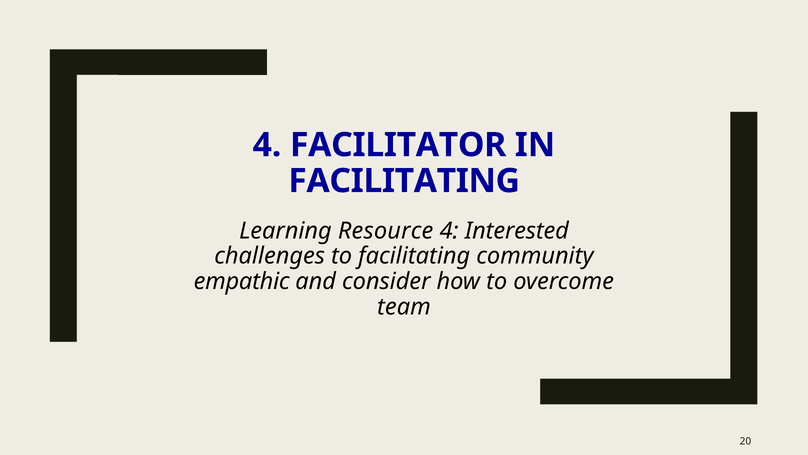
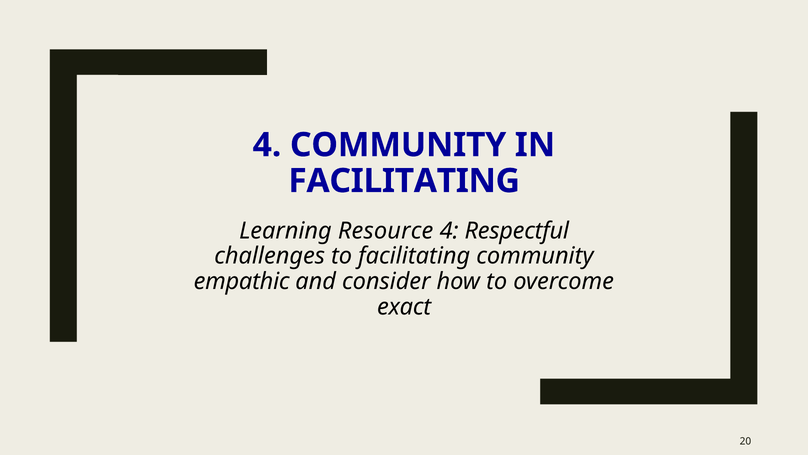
4 FACILITATOR: FACILITATOR -> COMMUNITY (398, 145)
Interested: Interested -> Respectful (517, 230)
team: team -> exact (404, 307)
